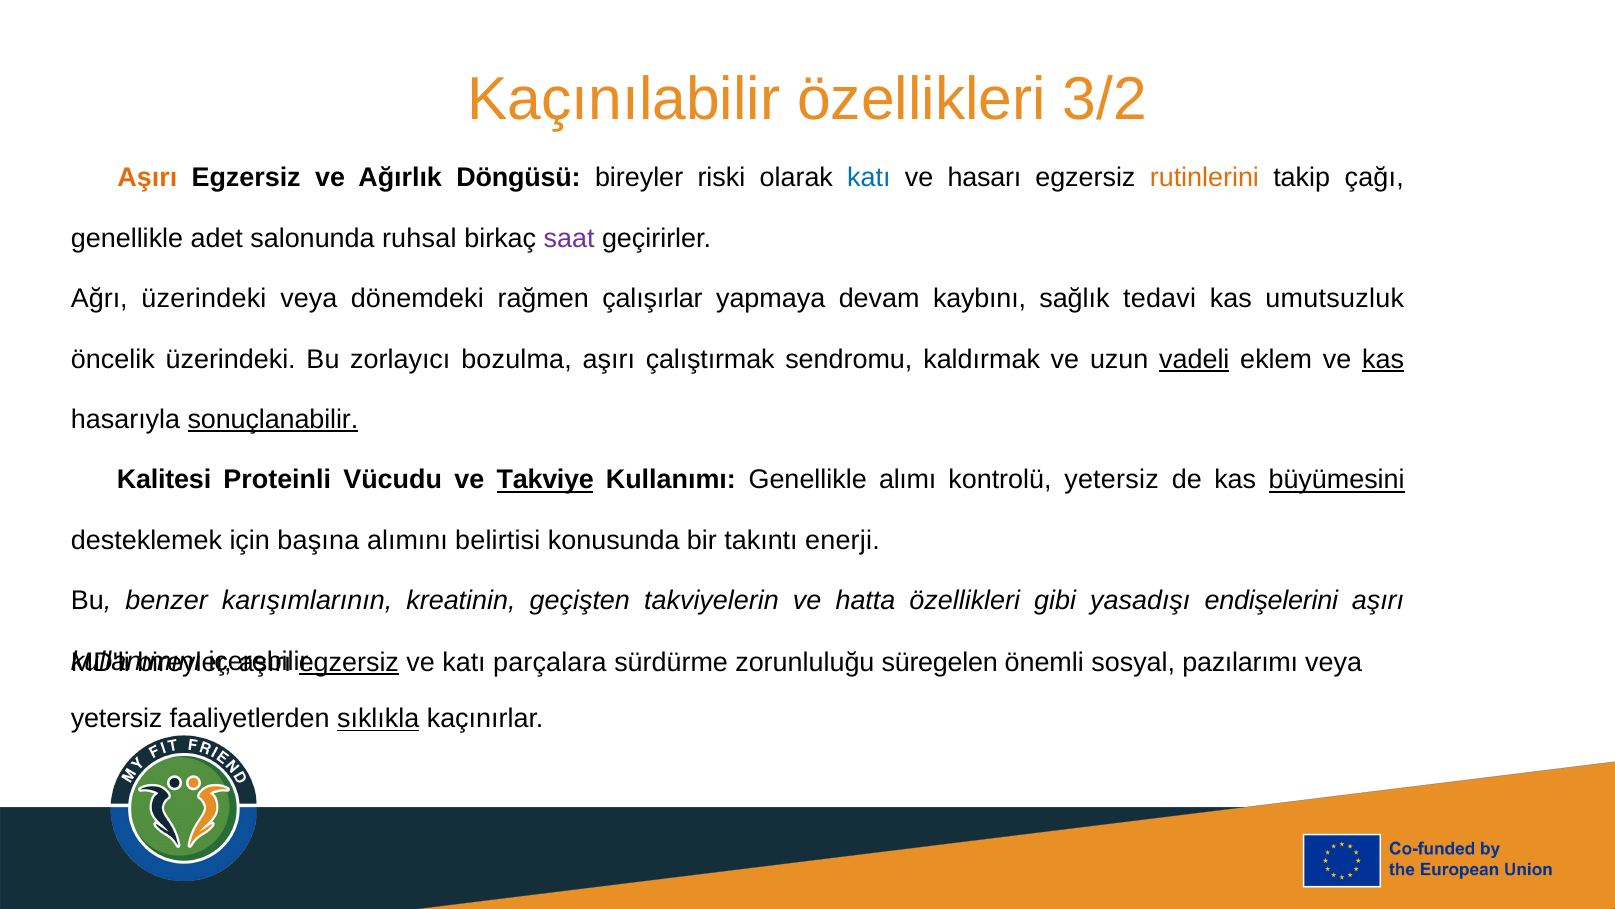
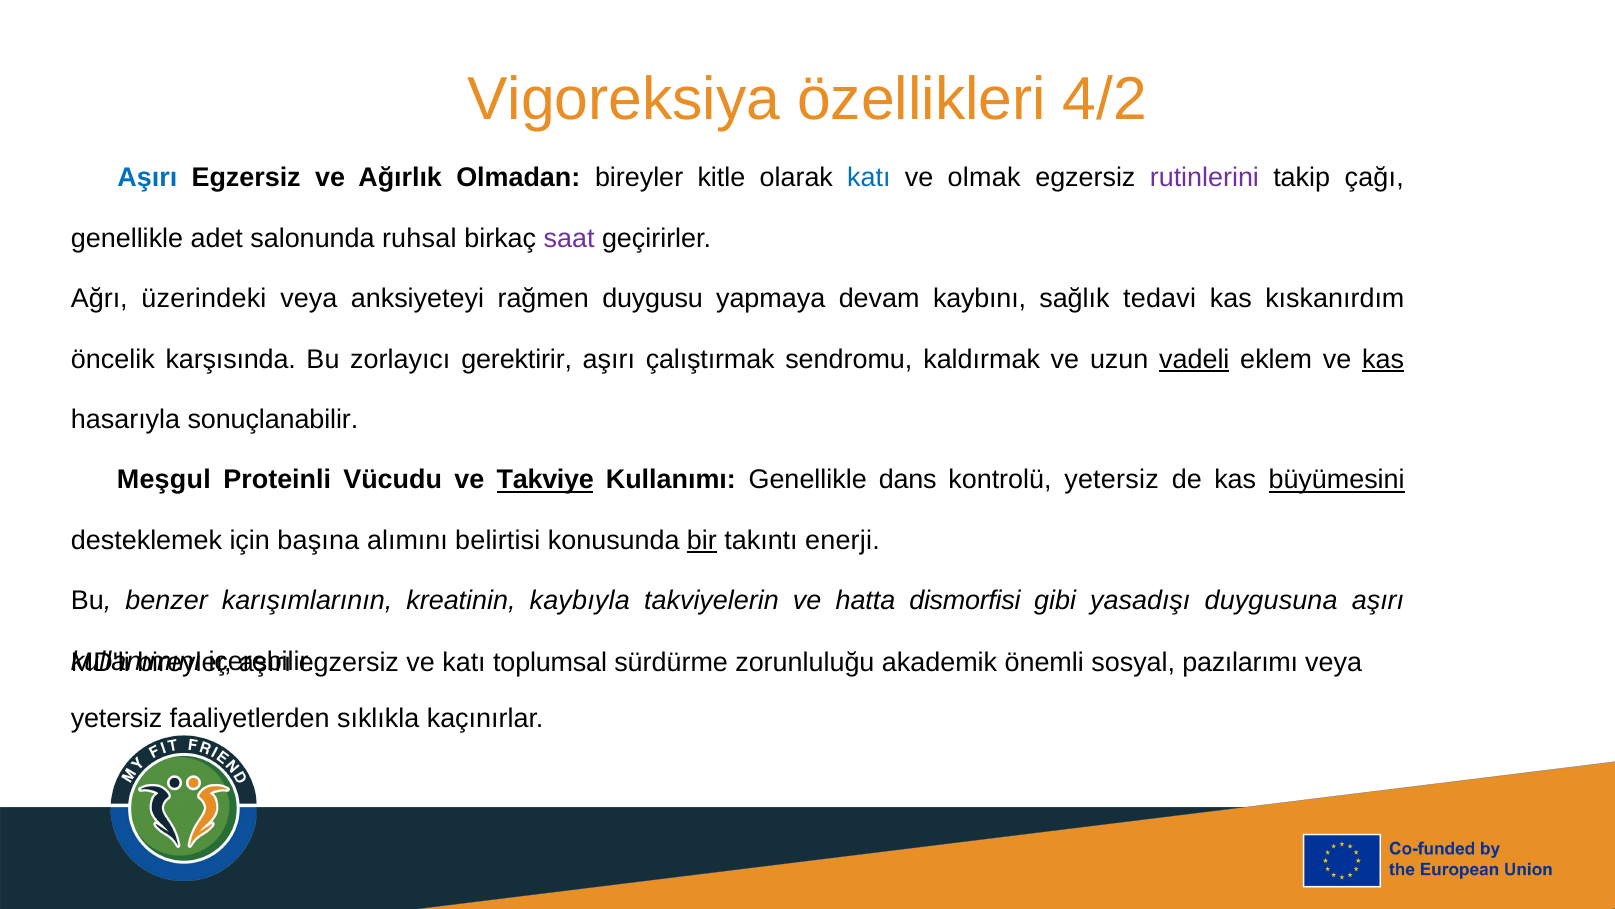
Kaçınılabilir: Kaçınılabilir -> Vigoreksiya (624, 99)
3/2: 3/2 -> 4/2 (1105, 99)
Aşırı colour: orange -> blue (147, 178)
Döngüsü: Döngüsü -> Olmadan (518, 178)
riski: riski -> kitle (721, 178)
hasarı: hasarı -> olmak (984, 178)
rutinlerini colour: orange -> purple (1204, 178)
dönemdeki: dönemdeki -> anksiyeteyi (417, 299)
çalışırlar: çalışırlar -> duygusu (653, 299)
umutsuzluk: umutsuzluk -> kıskanırdım (1335, 299)
öncelik üzerindeki: üzerindeki -> karşısında (231, 359)
bozulma: bozulma -> gerektirir (517, 359)
sonuçlanabilir underline: present -> none (273, 419)
Kalitesi: Kalitesi -> Meşgul (164, 480)
alımı: alımı -> dans (908, 480)
bir underline: none -> present (702, 540)
geçişten: geçişten -> kaybıyla (580, 601)
hatta özellikleri: özellikleri -> dismorfisi (965, 601)
endişelerini: endişelerini -> duygusuna (1271, 601)
egzersiz underline: present -> none (349, 662)
parçalara: parçalara -> toplumsal (550, 662)
süregelen: süregelen -> akademik (940, 662)
sıklıkla underline: present -> none (378, 719)
